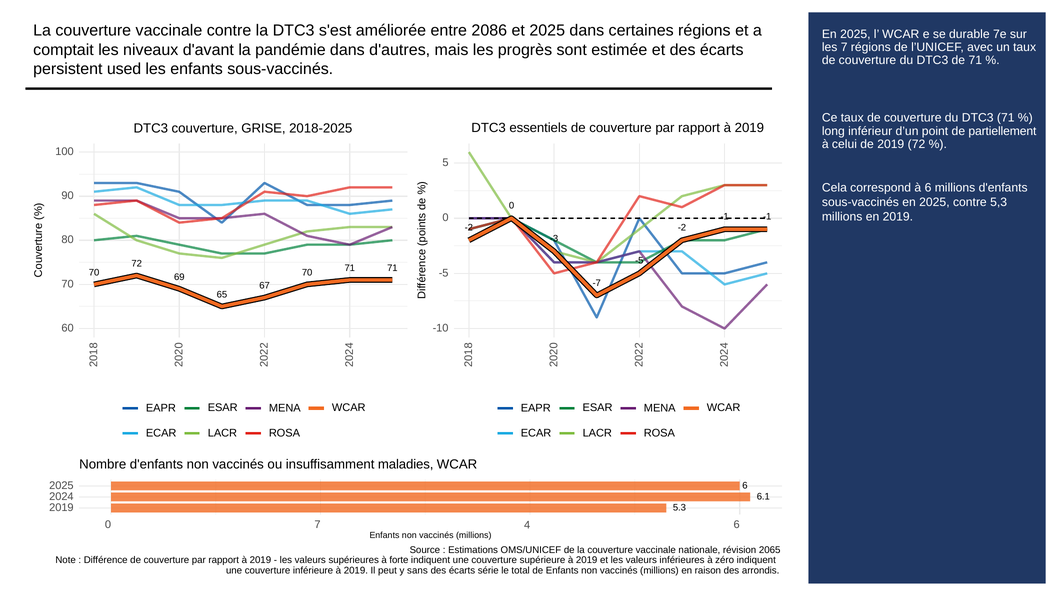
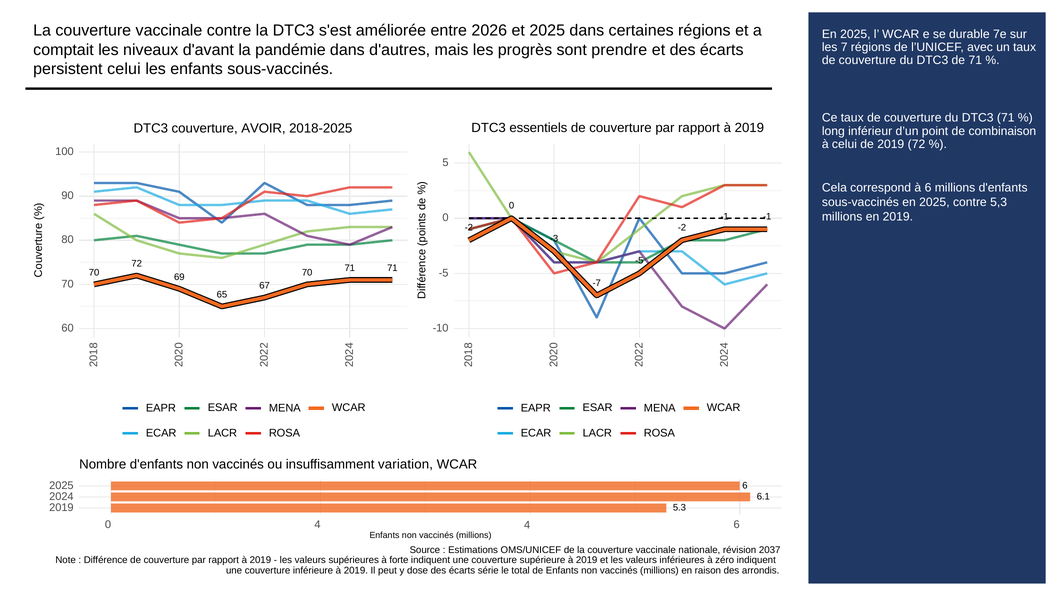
2086: 2086 -> 2026 (489, 31)
estimée: estimée -> prendre (619, 50)
persistent used: used -> celui (124, 69)
GRISE: GRISE -> AVOIR (263, 128)
partiellement: partiellement -> combinaison (1002, 131)
maladies: maladies -> variation (406, 464)
0 7: 7 -> 4 (318, 525)
2065: 2065 -> 2037 (770, 550)
sans: sans -> dose (418, 570)
